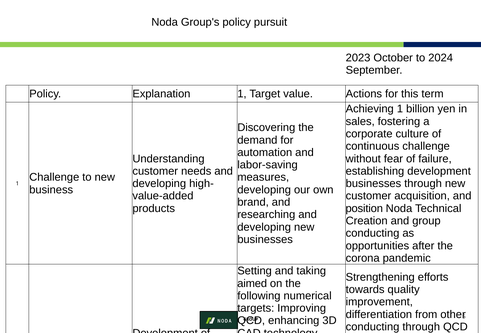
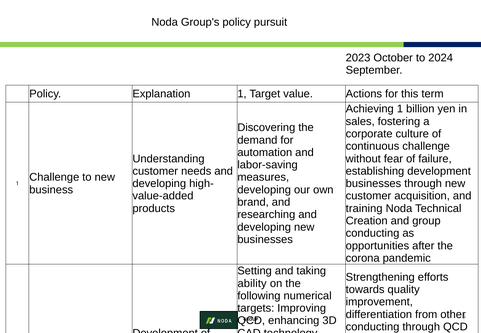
position: position -> training (364, 208)
aimed: aimed -> ability (252, 283)
